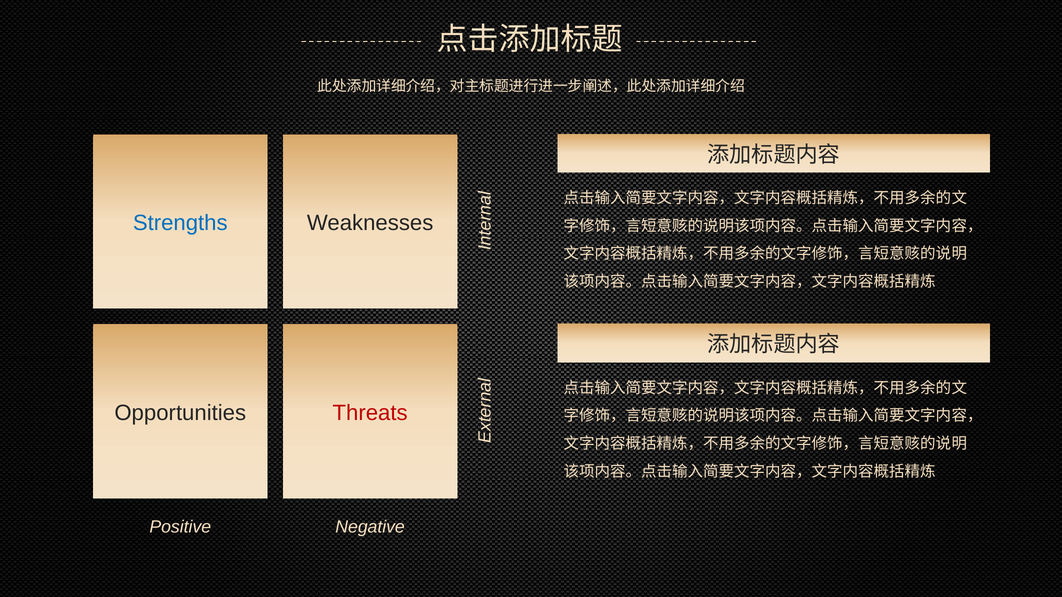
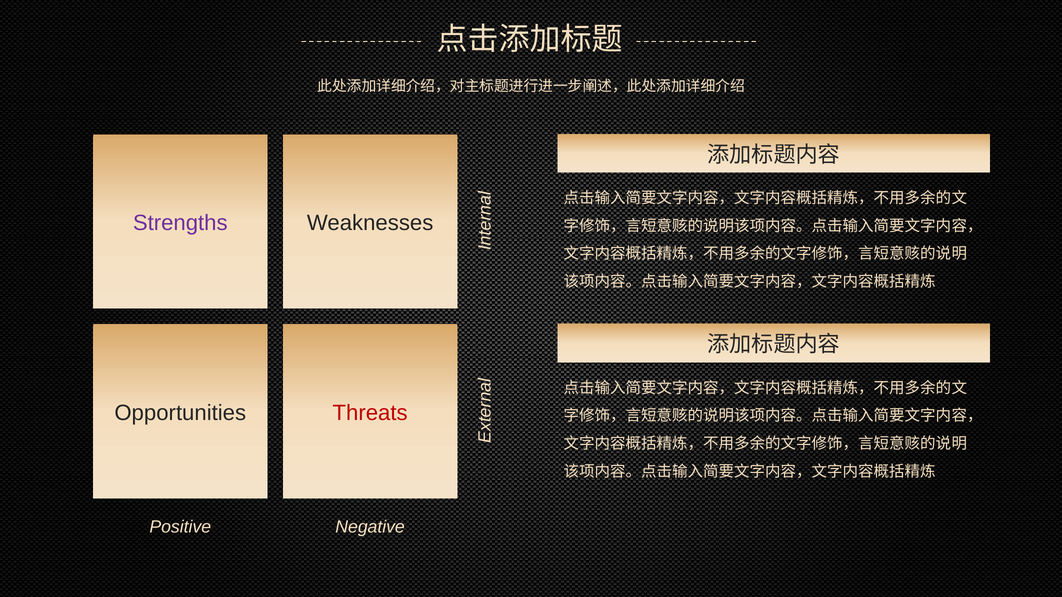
Strengths colour: blue -> purple (180, 223)
